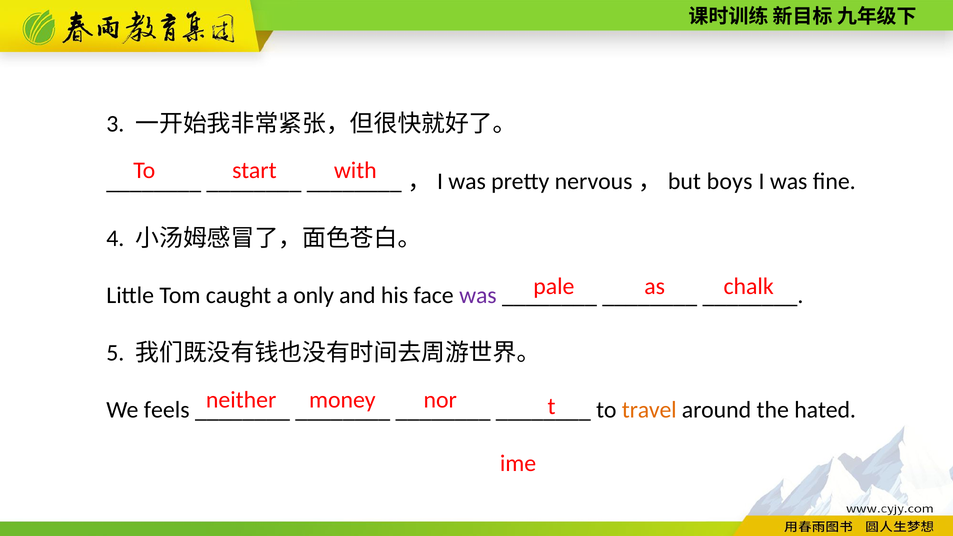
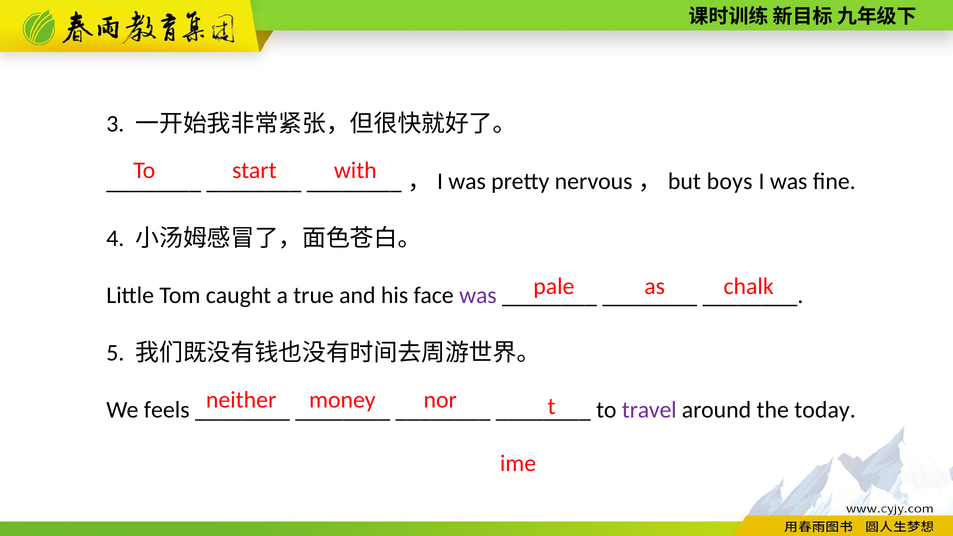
only: only -> true (314, 296)
travel colour: orange -> purple (649, 410)
hated: hated -> today (825, 410)
